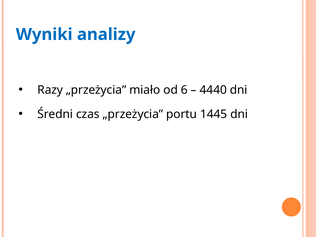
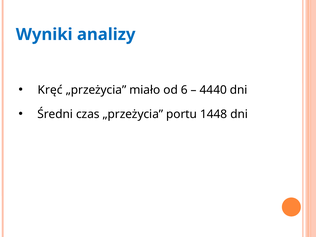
Razy: Razy -> Kręć (50, 90)
1445: 1445 -> 1448 (214, 114)
